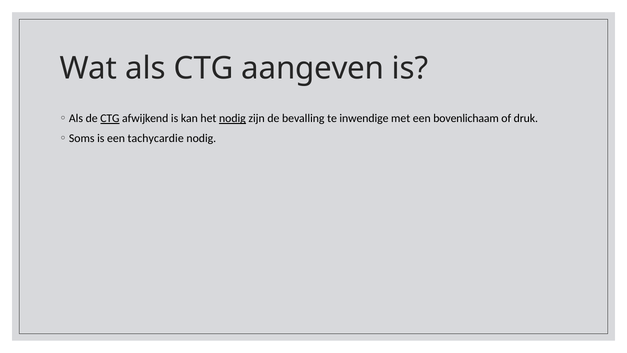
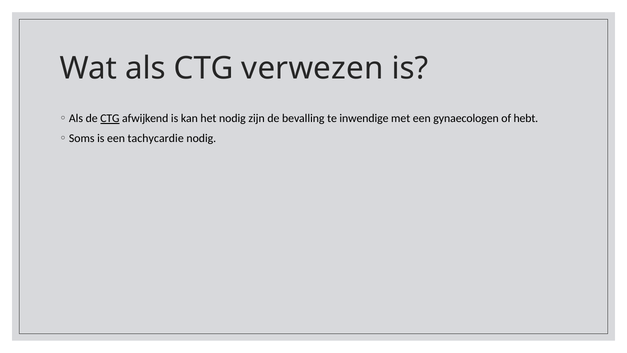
aangeven: aangeven -> verwezen (312, 68)
nodig underline: present -> none (232, 118)
bovenlichaam: bovenlichaam -> gynaecologen (466, 118)
druk: druk -> hebt (526, 118)
